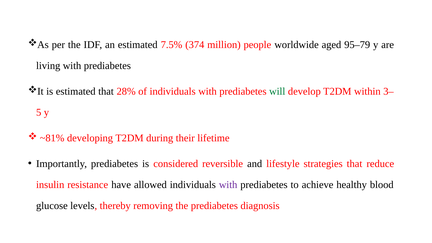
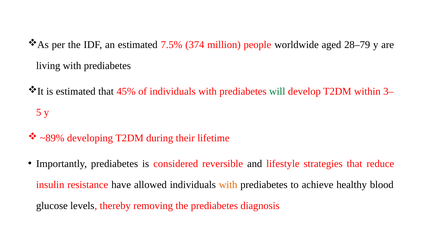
95–79: 95–79 -> 28–79 (357, 45)
28%: 28% -> 45% (126, 91)
~81%: ~81% -> ~89% (52, 138)
with colour: purple -> orange (228, 185)
